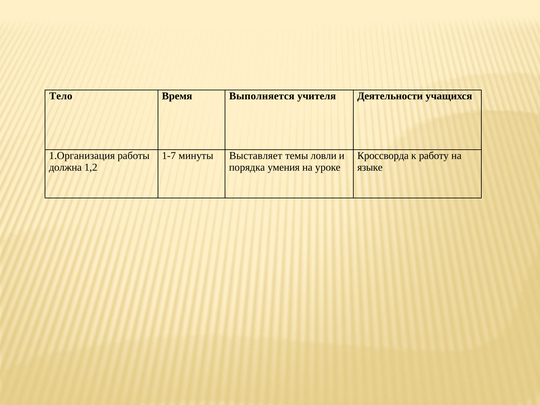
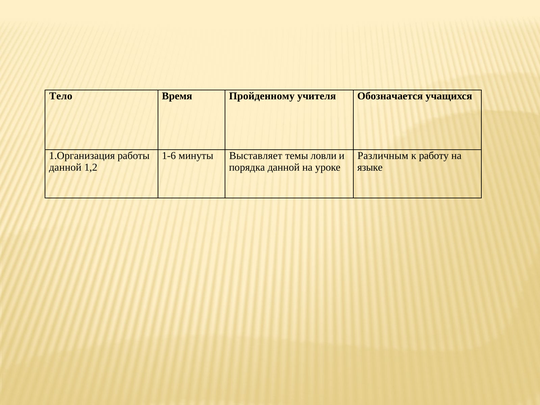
Выполняется: Выполняется -> Пройденному (262, 96)
Деятельности: Деятельности -> Обозначается (390, 96)
1-7: 1-7 -> 1-6 (169, 156)
Кроссворда: Кроссворда -> Различным (383, 156)
должна: должна -> данной (65, 167)
порядка умения: умения -> данной (284, 167)
